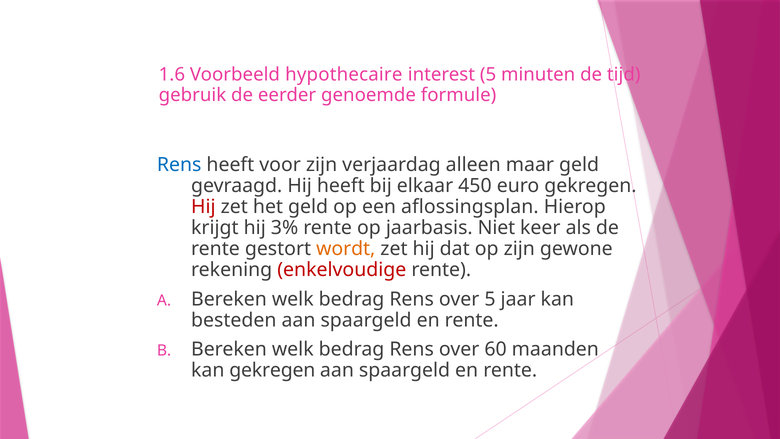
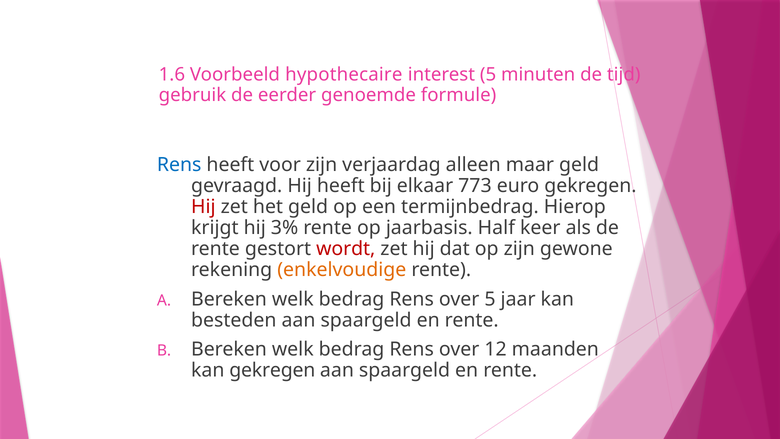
450: 450 -> 773 (475, 186)
aflossingsplan: aflossingsplan -> termijnbedrag (470, 207)
Niet: Niet -> Half (496, 228)
wordt colour: orange -> red (346, 249)
enkelvoudige colour: red -> orange (342, 270)
60: 60 -> 12 (496, 349)
